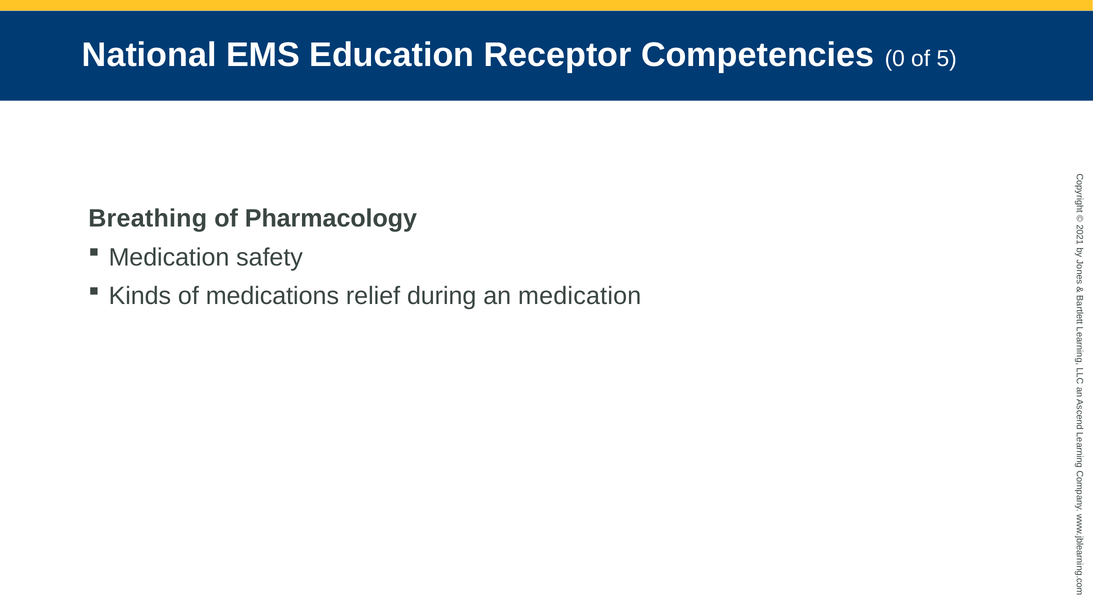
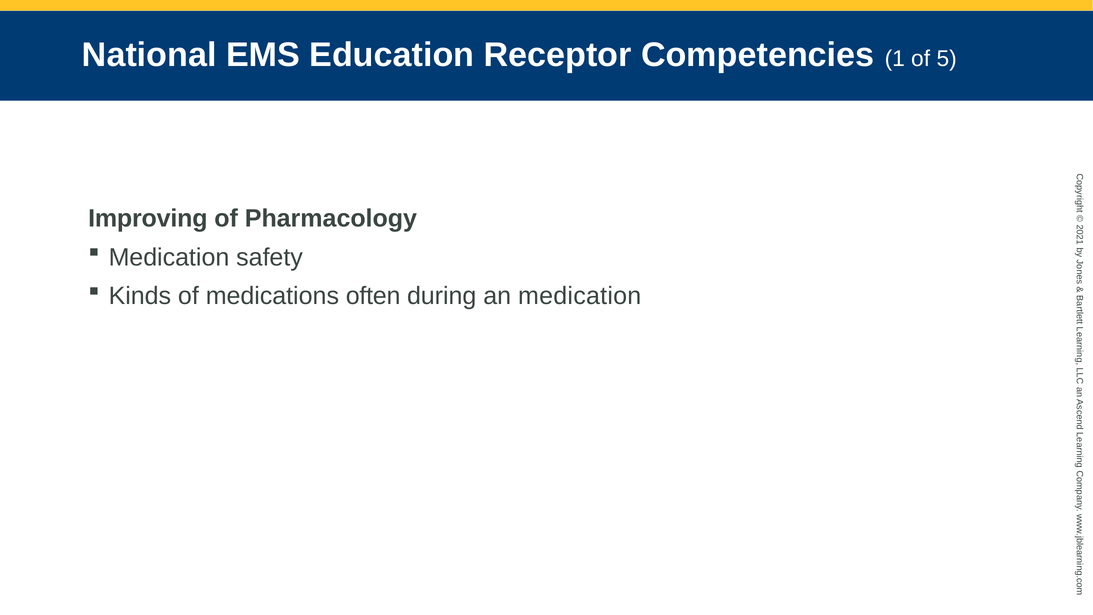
Competencies 0: 0 -> 1 (895, 59)
Breathing: Breathing -> Improving (148, 218)
relief: relief -> often (373, 296)
